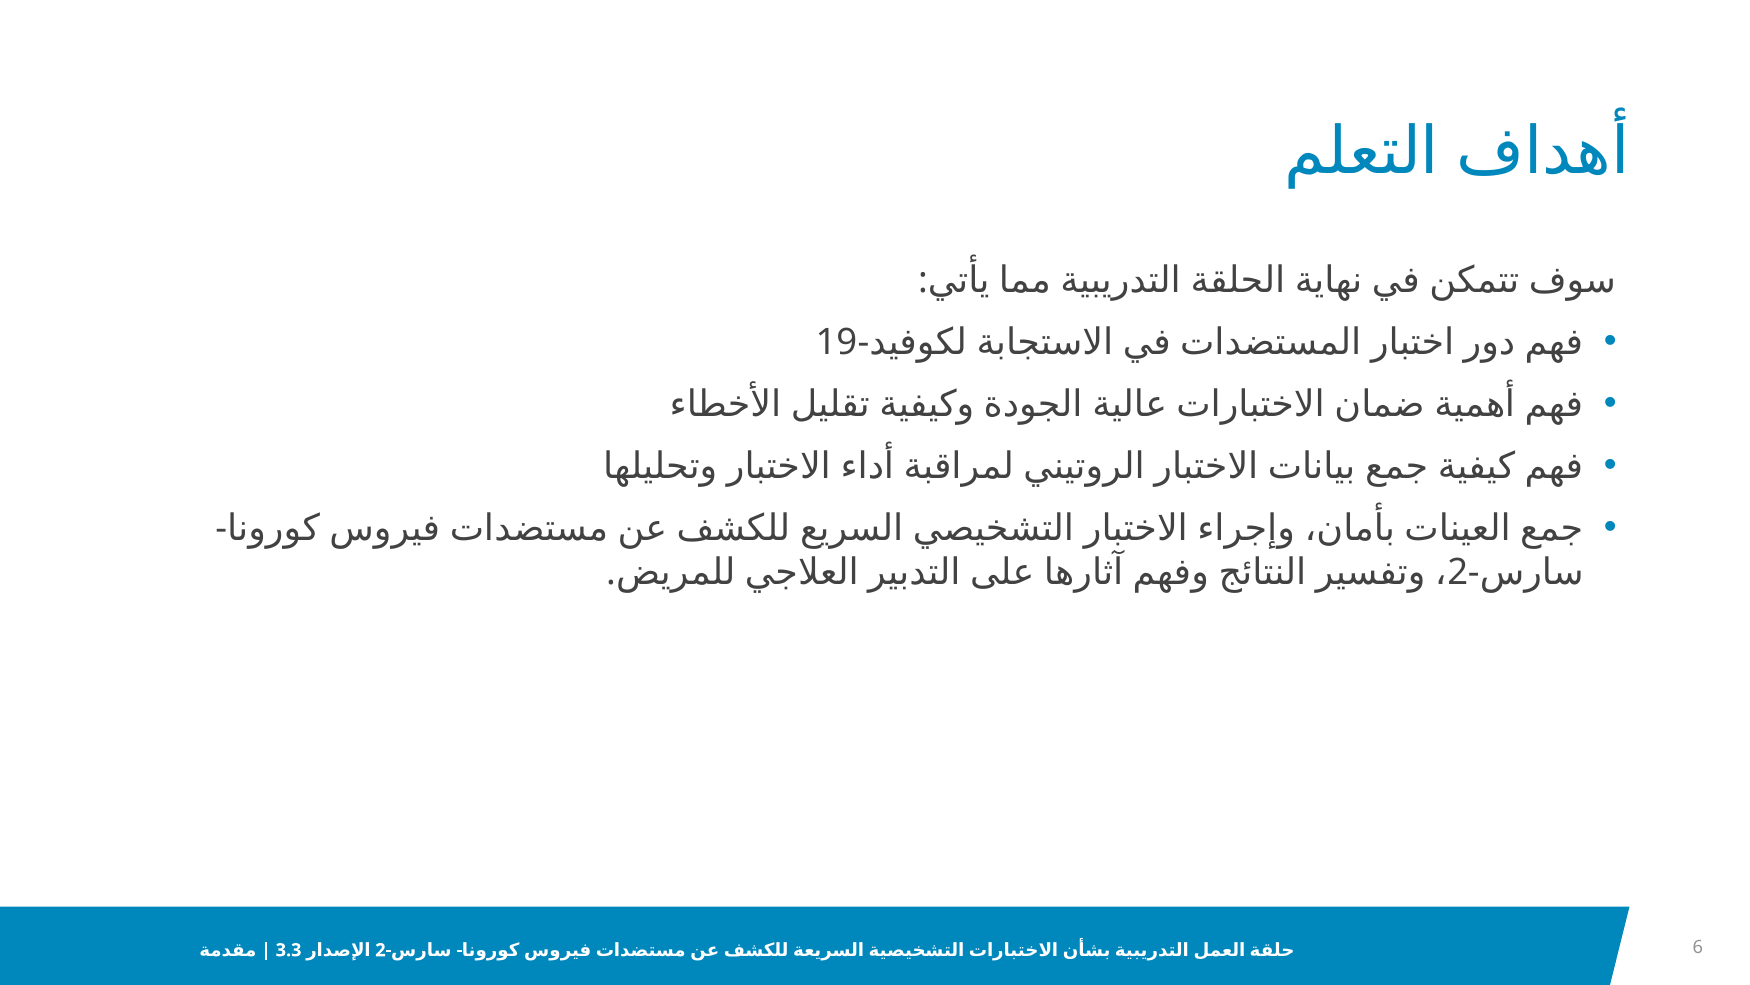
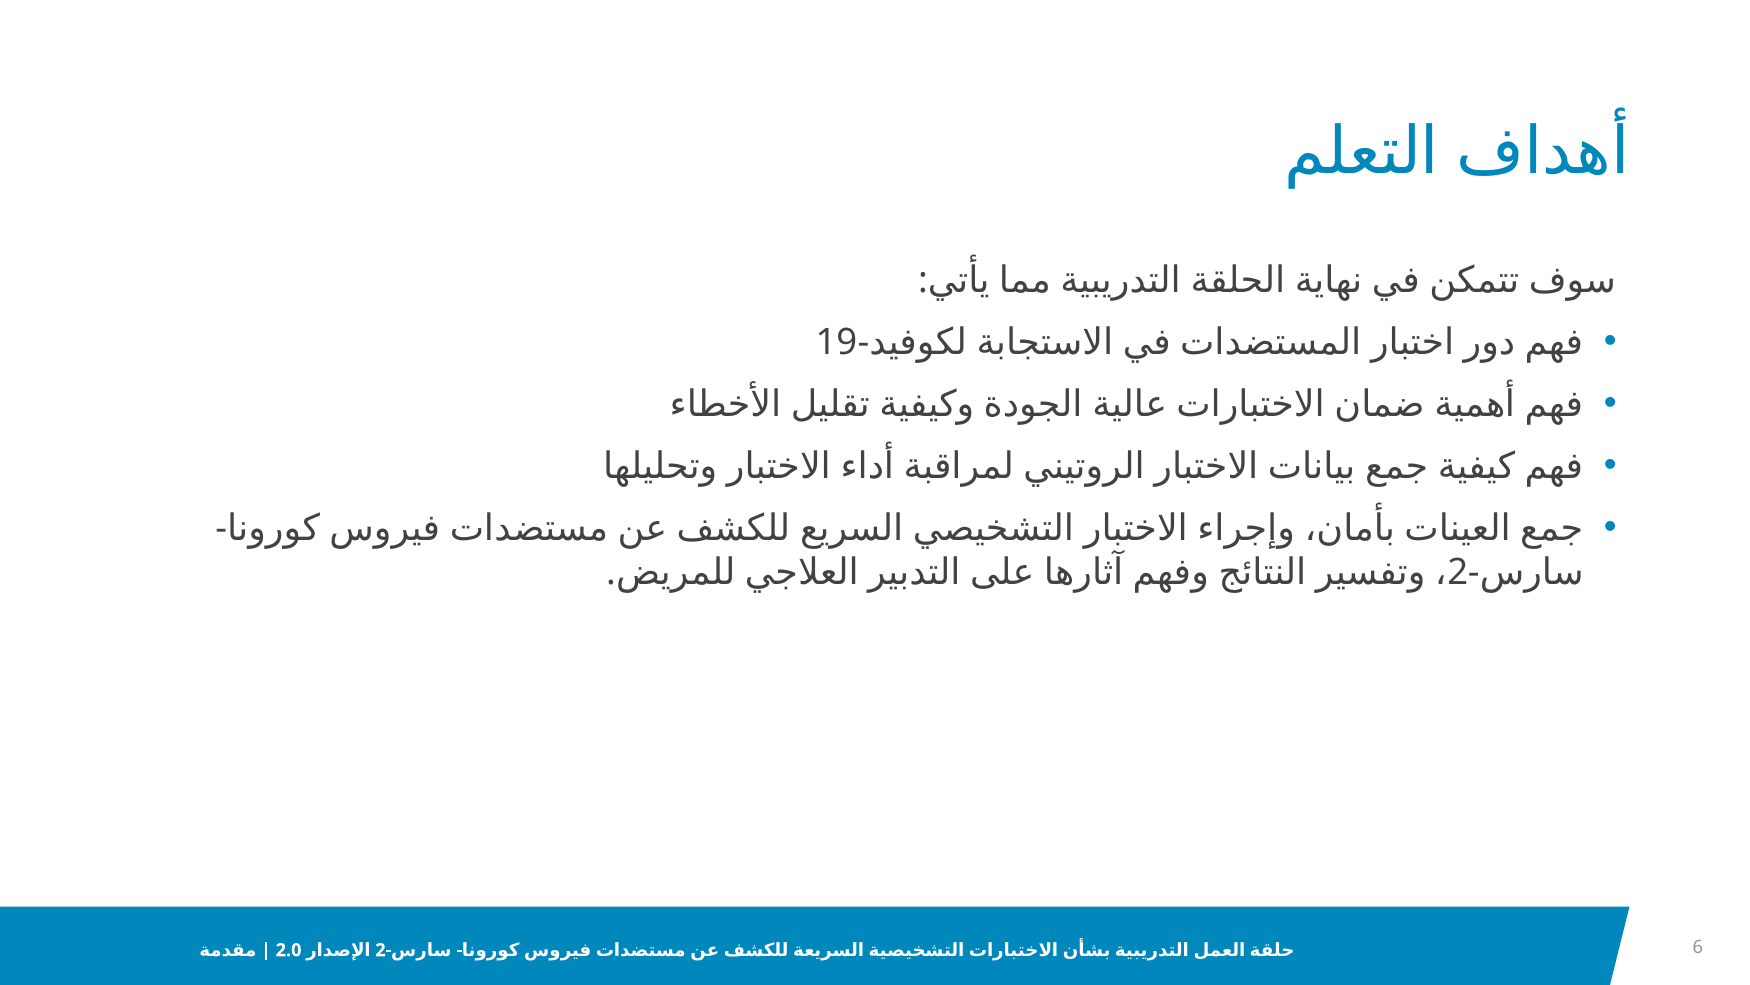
3.3: 3.3 -> 2.0 (289, 950)
